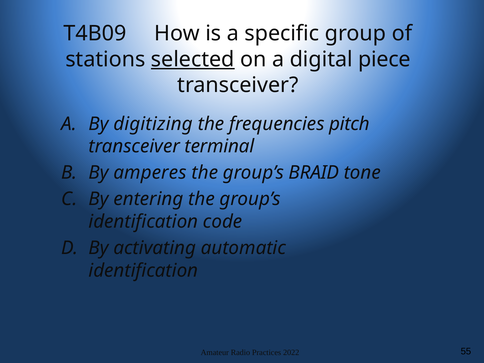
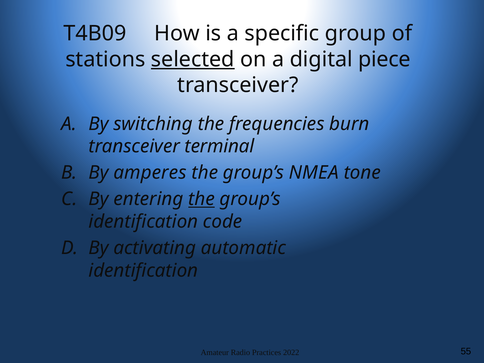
digitizing: digitizing -> switching (153, 124)
pitch: pitch -> burn (349, 124)
BRAID: BRAID -> NMEA (314, 173)
the underline: none -> present (202, 199)
